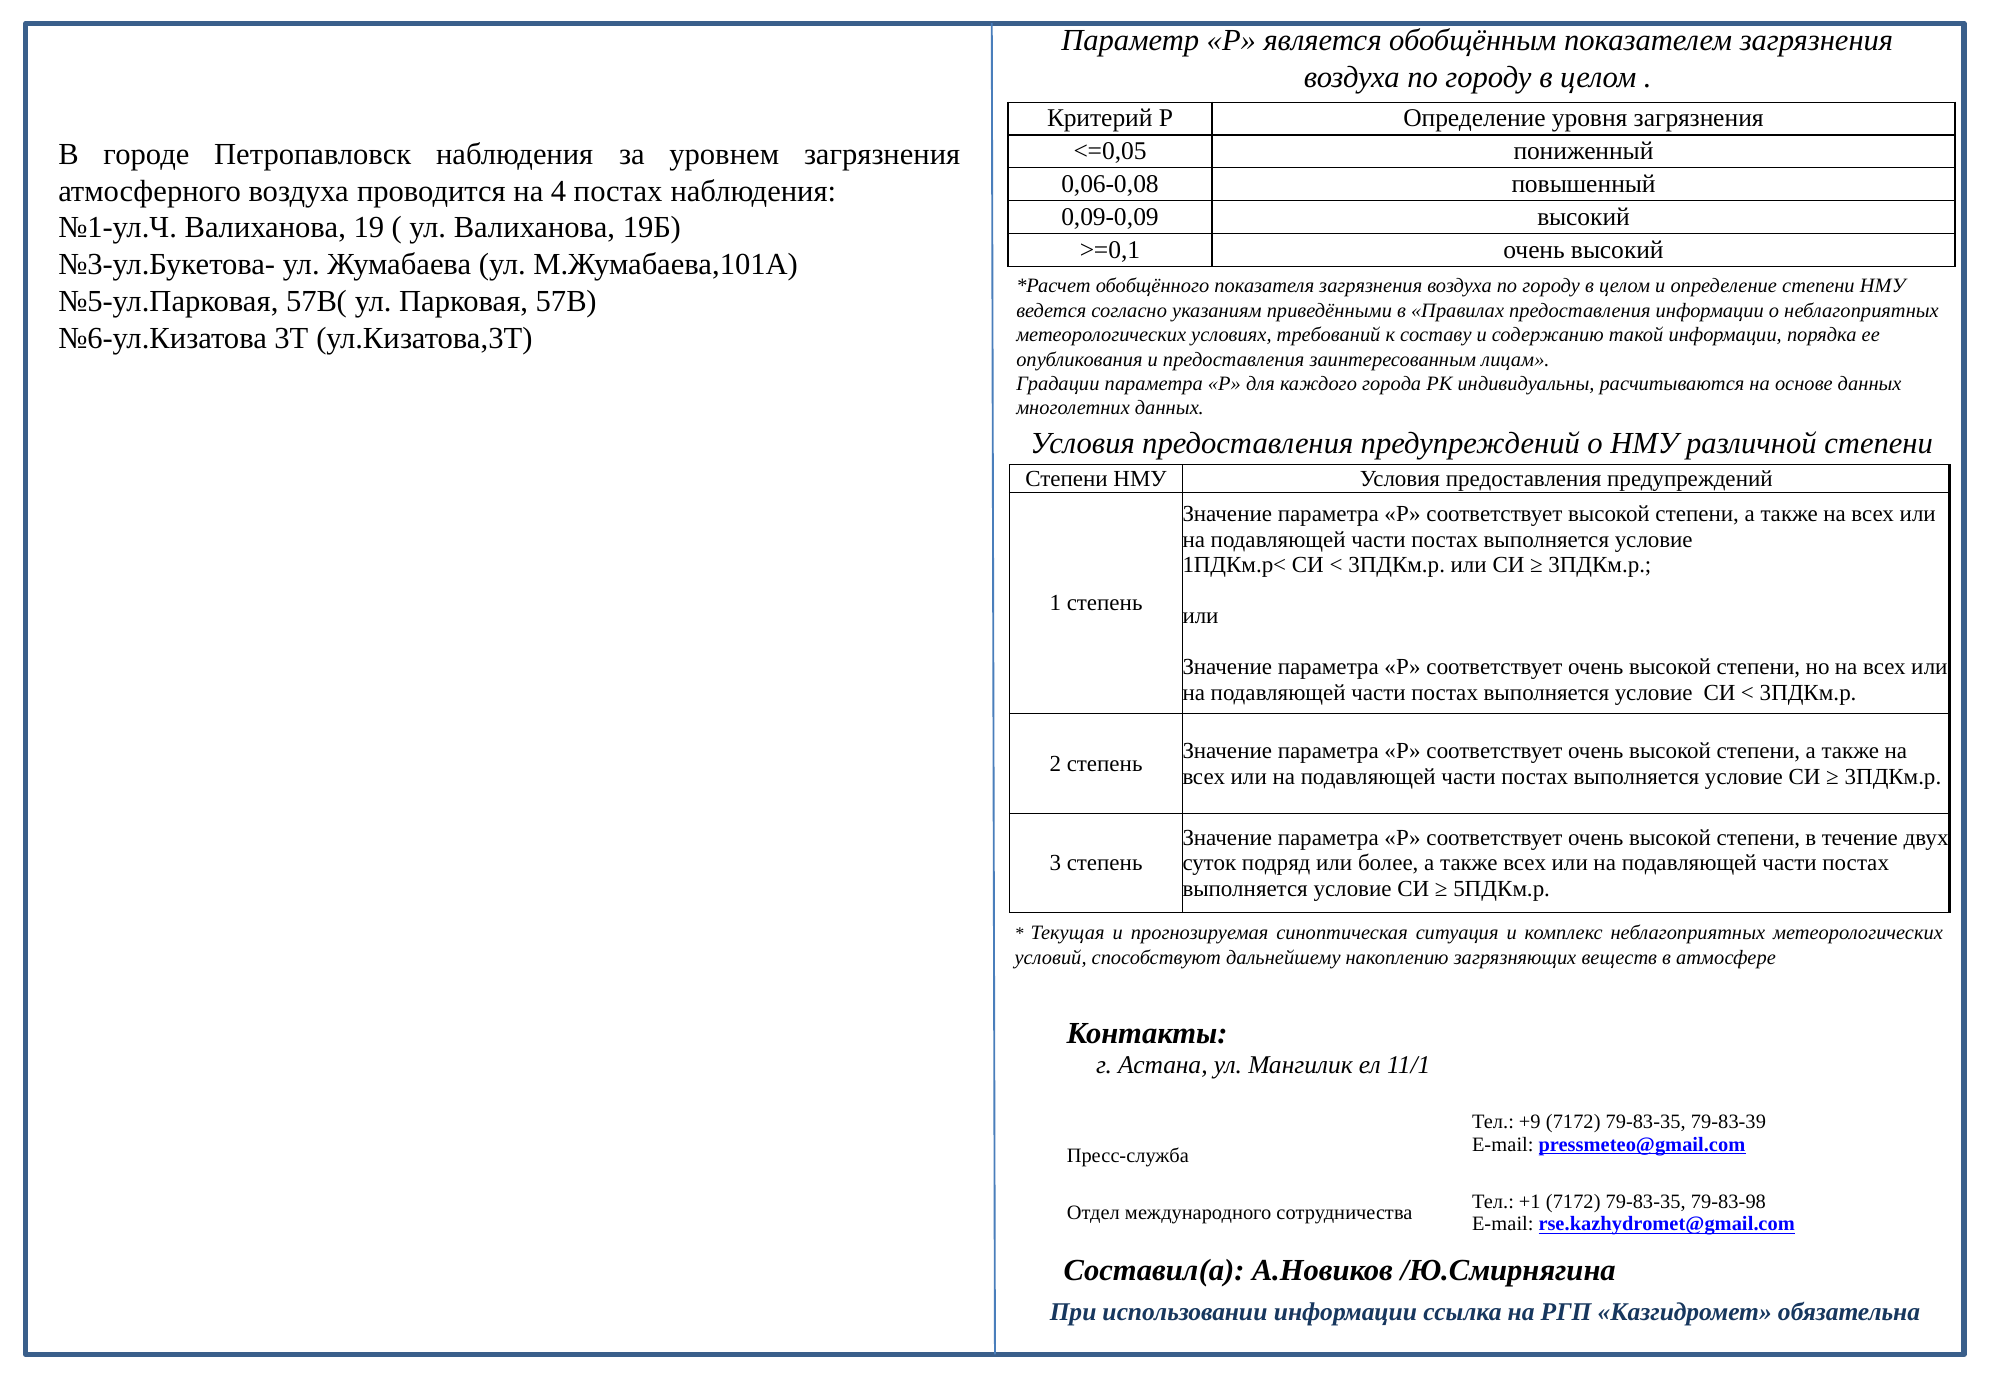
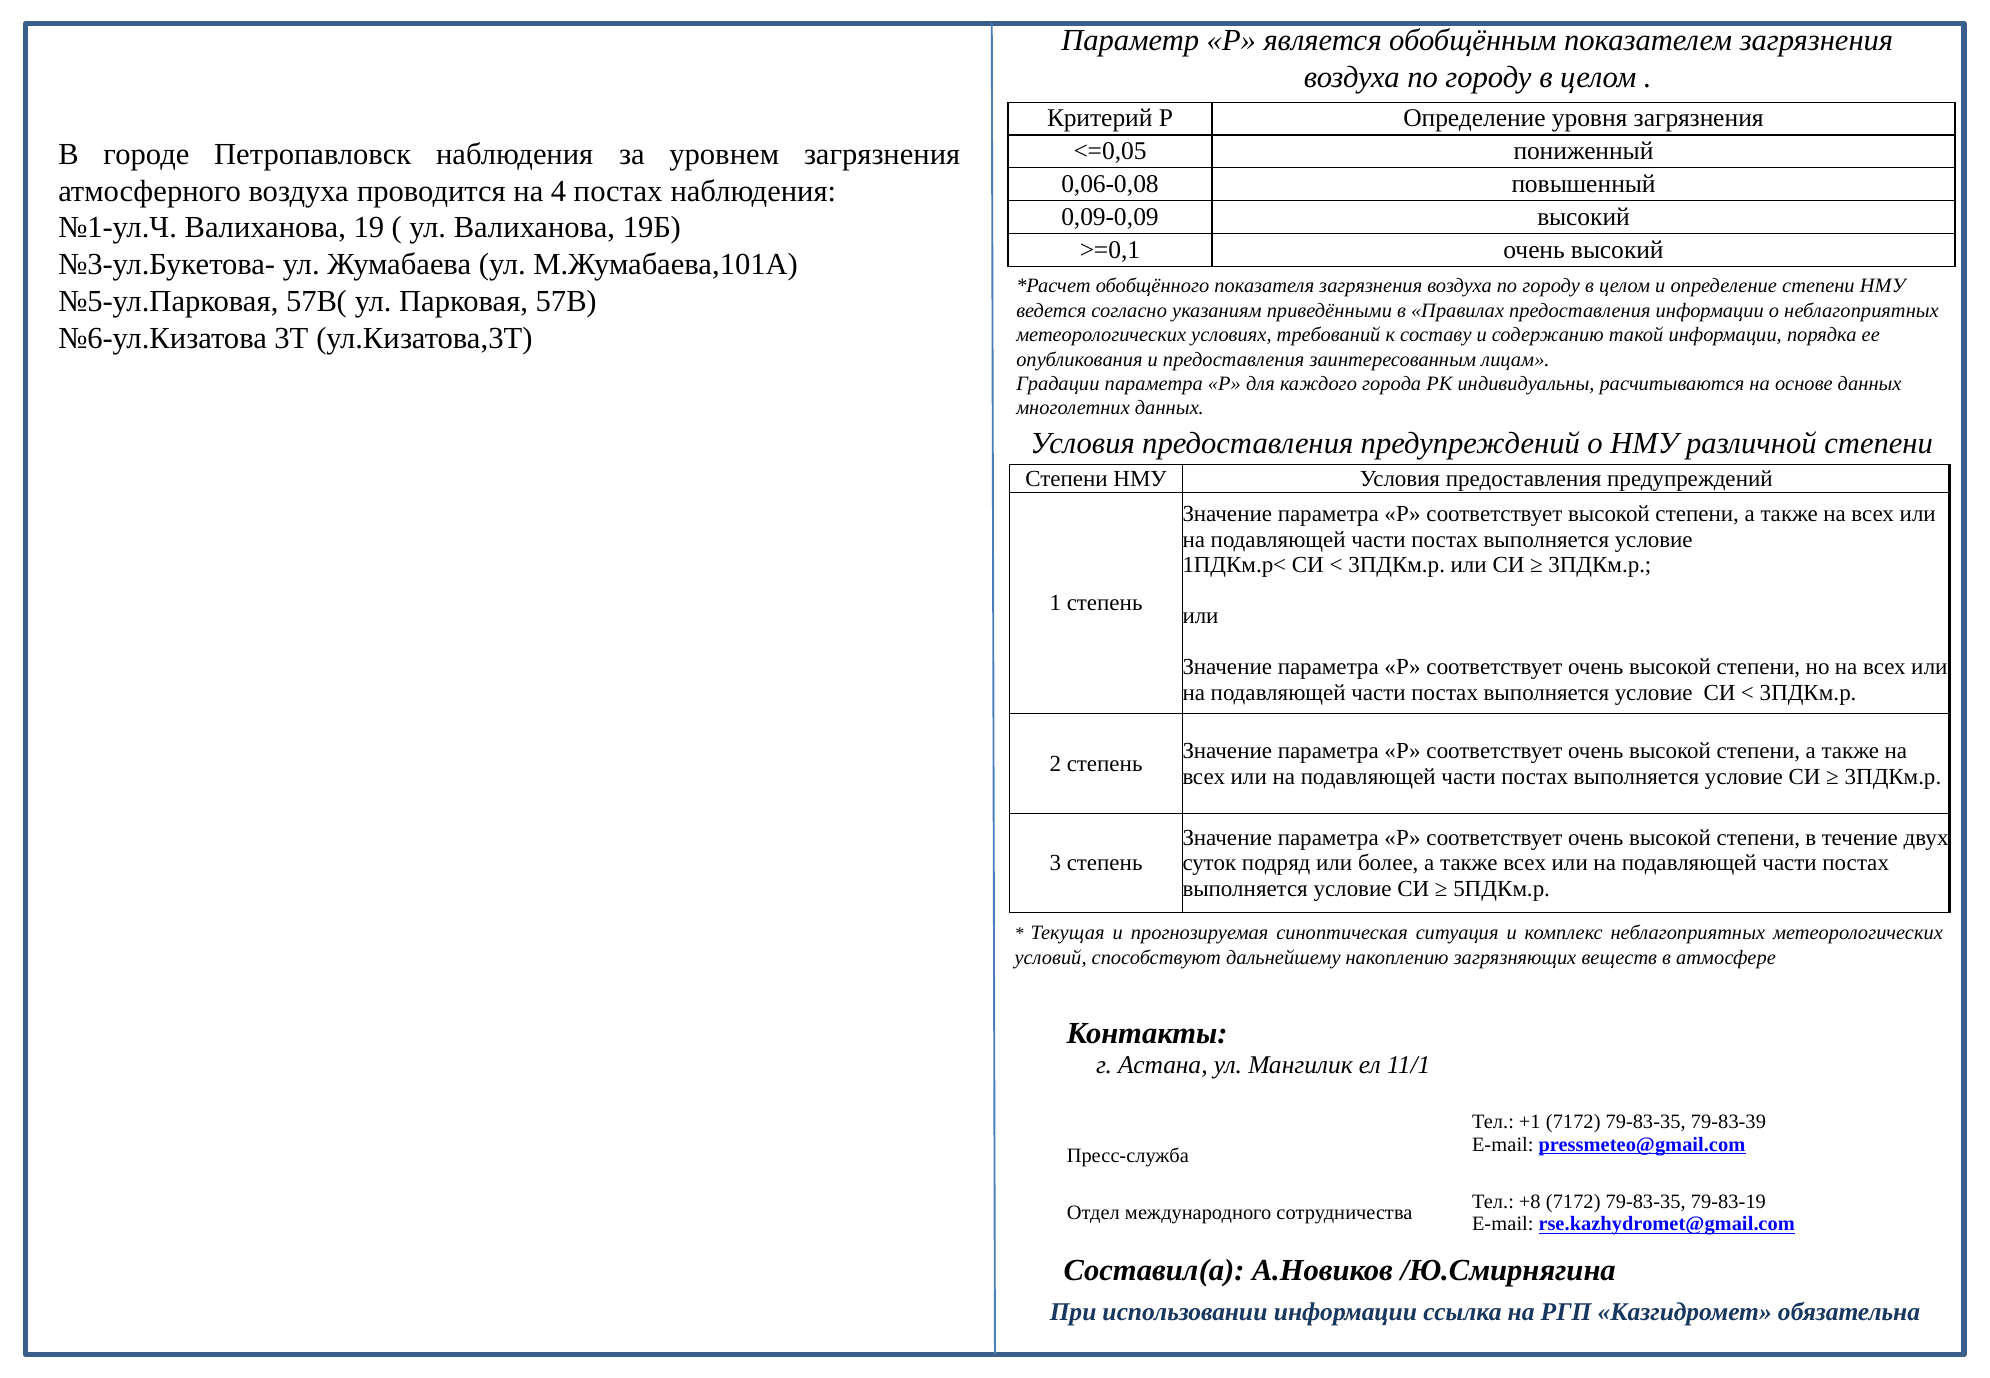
+9: +9 -> +1 (1530, 1122)
+1: +1 -> +8 (1530, 1201)
79-83-98: 79-83-98 -> 79-83-19 (1728, 1201)
